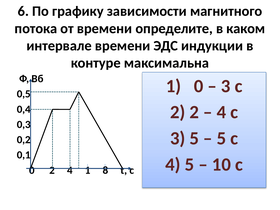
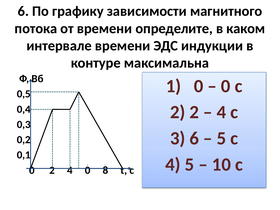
3: 3 -> 0 (226, 86)
3 5: 5 -> 6 (194, 138)
4 1: 1 -> 0 (88, 170)
